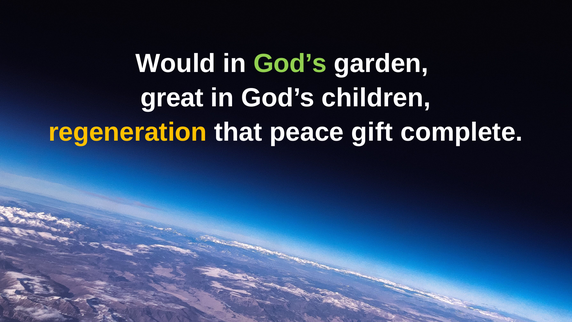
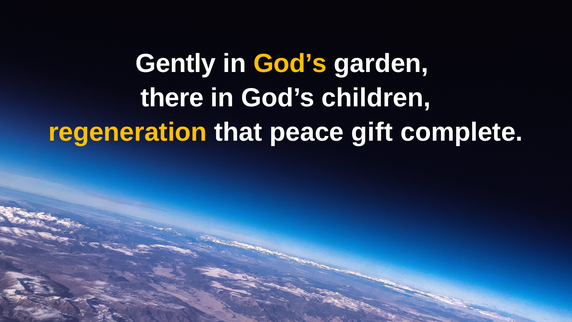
Would: Would -> Gently (176, 63)
God’s colour: light green -> yellow (290, 63)
great: great -> there (172, 98)
